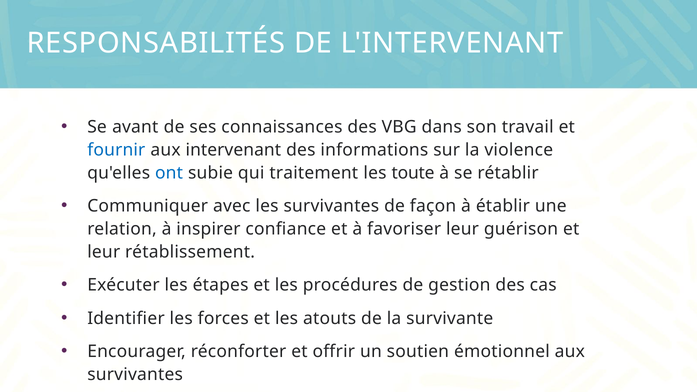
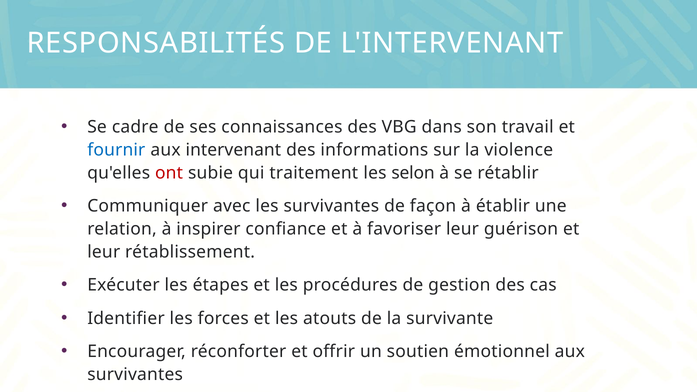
avant: avant -> cadre (135, 127)
ont colour: blue -> red (169, 173)
toute: toute -> selon (413, 173)
